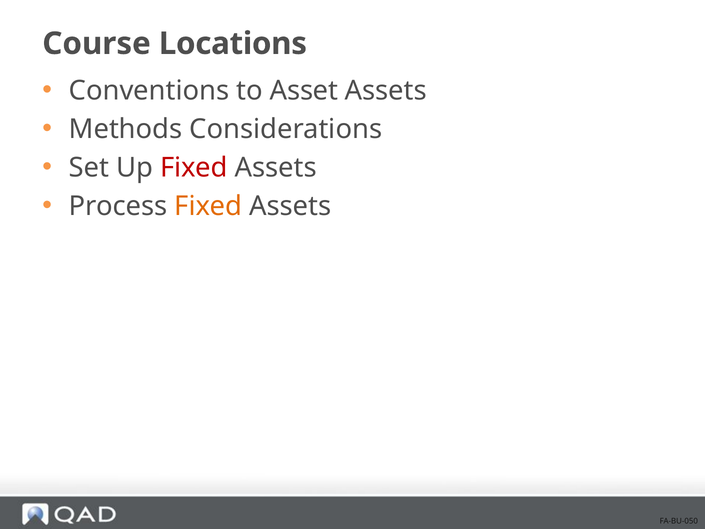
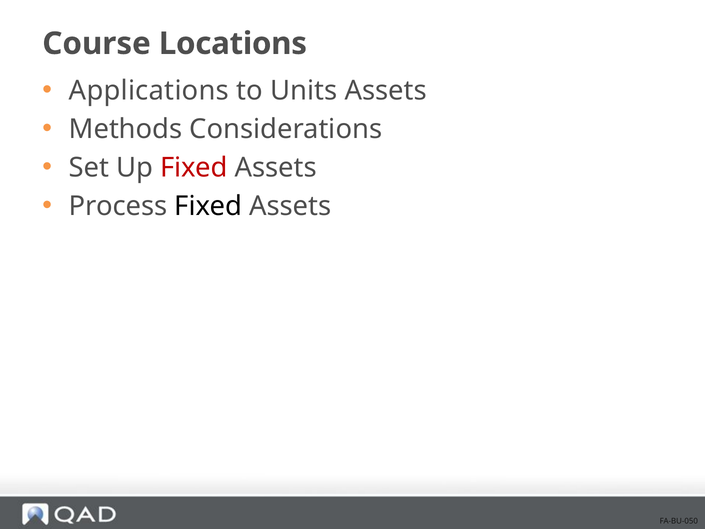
Conventions: Conventions -> Applications (149, 91)
Asset: Asset -> Units (304, 91)
Fixed colour: orange -> black (208, 206)
